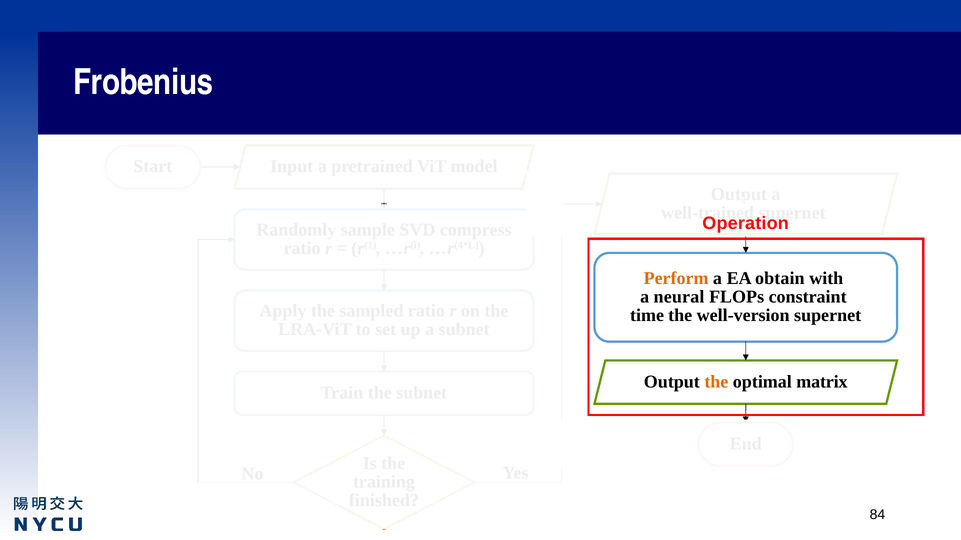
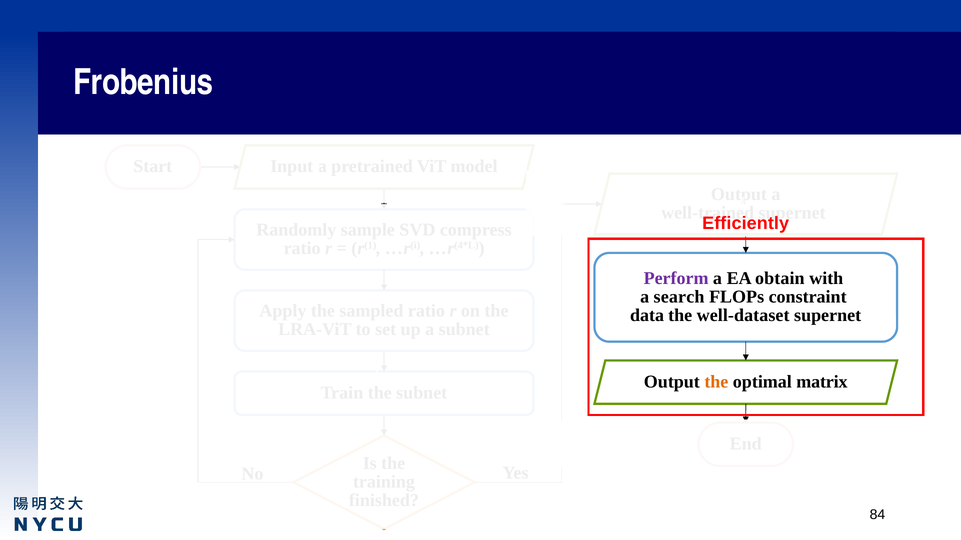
Operation: Operation -> Efficiently (746, 224)
Perform colour: orange -> purple (676, 279)
neural: neural -> search (679, 297)
time: time -> data (647, 316)
well-version: well-version -> well-dataset (743, 316)
